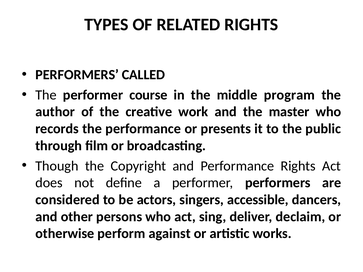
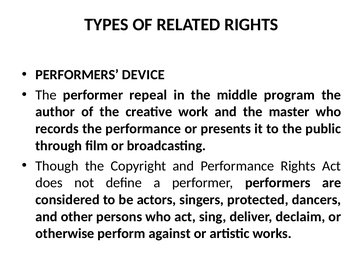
CALLED: CALLED -> DEVICE (143, 75)
course: course -> repeal (148, 95)
accessible: accessible -> protected (258, 200)
